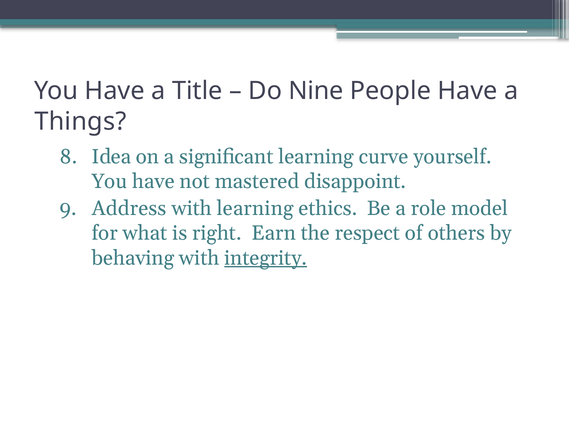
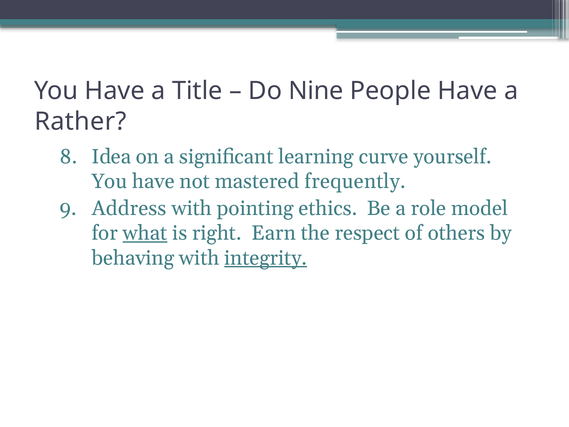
Things: Things -> Rather (80, 121)
disappoint: disappoint -> frequently (355, 181)
with learning: learning -> pointing (255, 208)
what underline: none -> present (145, 233)
